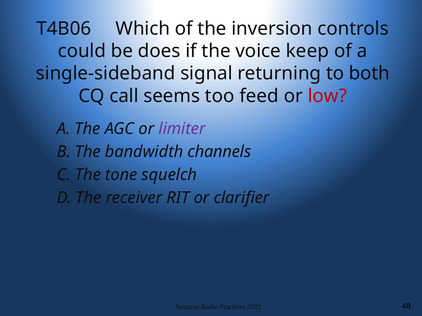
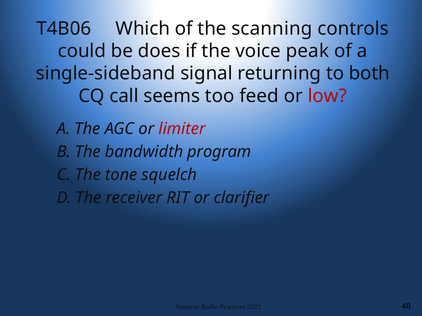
inversion: inversion -> scanning (272, 29)
keep: keep -> peak (307, 51)
limiter colour: purple -> red (182, 129)
channels: channels -> program (219, 152)
